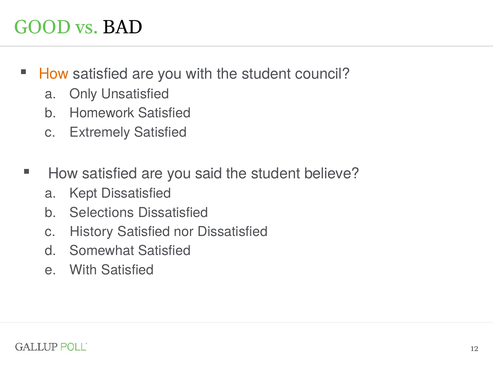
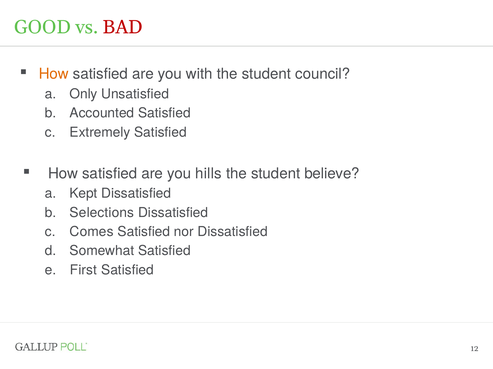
BAD colour: black -> red (123, 27)
Homework: Homework -> Accounted (102, 113)
said: said -> hills (208, 174)
History: History -> Comes (92, 232)
With: With -> First (83, 270)
